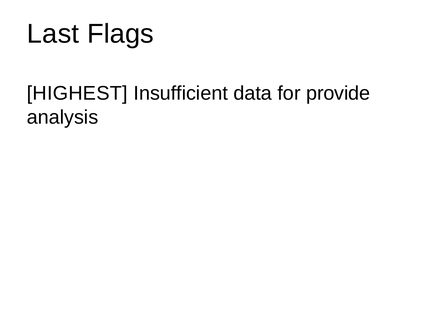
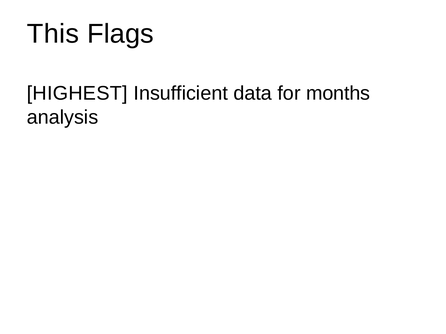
Last: Last -> This (53, 34)
provide: provide -> months (338, 94)
